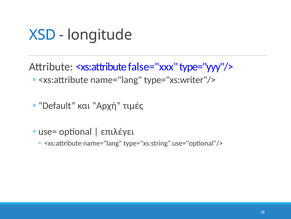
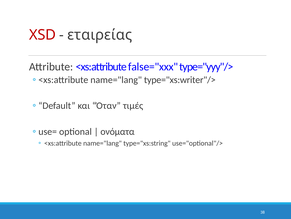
XSD colour: blue -> red (43, 35)
longitude: longitude -> εταιρείας (100, 35)
Αρχή: Αρχή -> Όταν (106, 105)
επιλέγει: επιλέγει -> ονόματα (117, 131)
